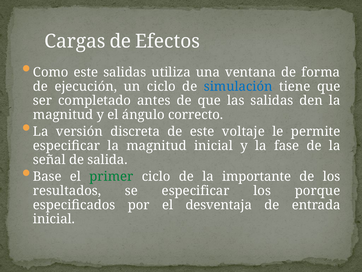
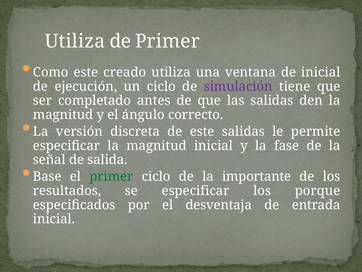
Cargas: Cargas -> Utiliza (75, 41)
de Efectos: Efectos -> Primer (167, 41)
este salidas: salidas -> creado (125, 72)
de forma: forma -> inicial (321, 72)
simulación colour: blue -> purple (238, 86)
este voltaje: voltaje -> salidas (243, 131)
